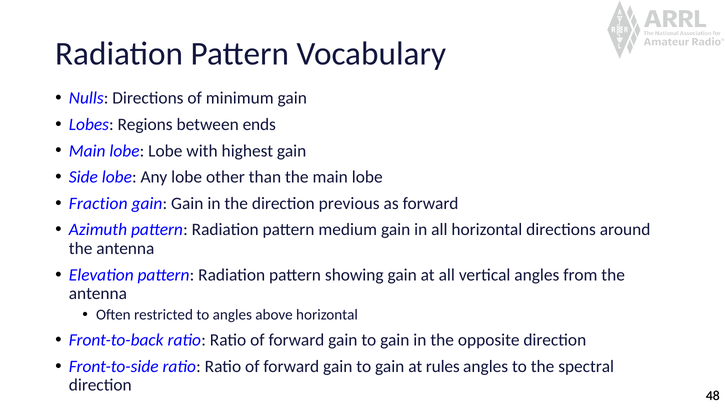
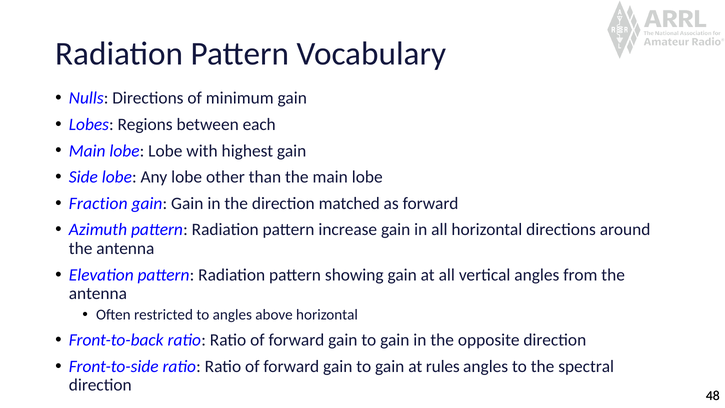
ends: ends -> each (259, 124)
previous: previous -> matched (349, 203)
medium: medium -> increase (348, 230)
